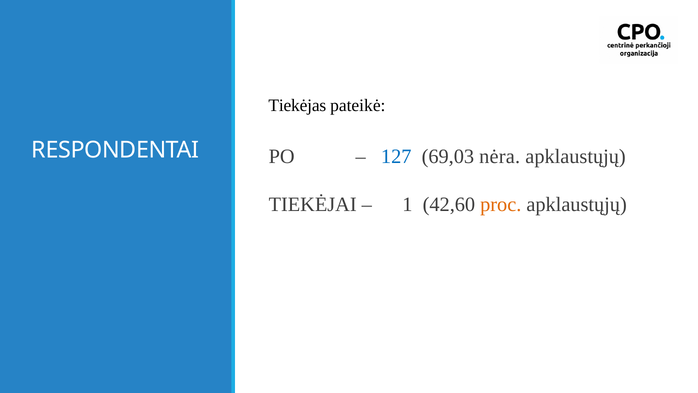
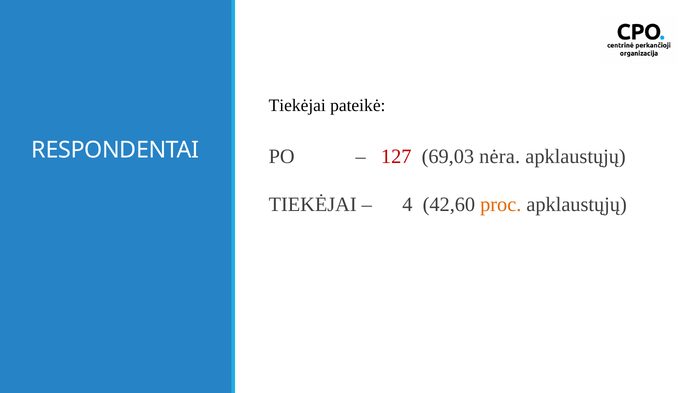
Tiekėjas: Tiekėjas -> Tiekėjai (297, 105)
127 colour: blue -> red (396, 156)
1: 1 -> 4 (407, 205)
